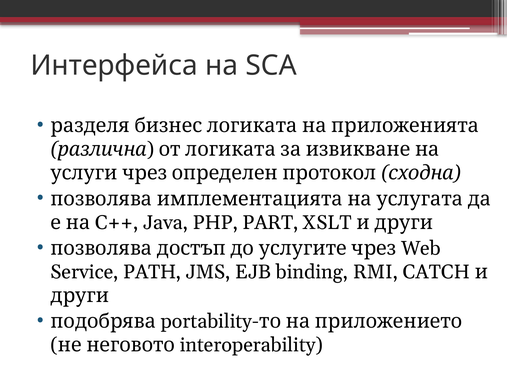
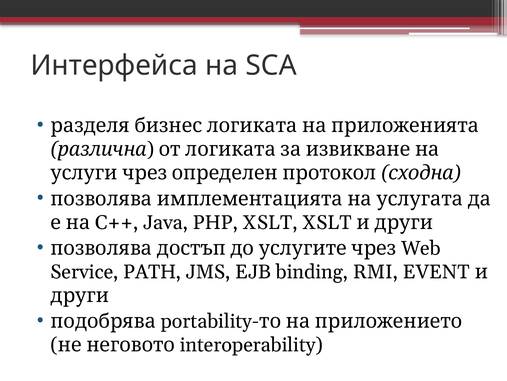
PHP PART: PART -> XSLT (270, 222)
CATCH: CATCH -> EVENT (436, 271)
